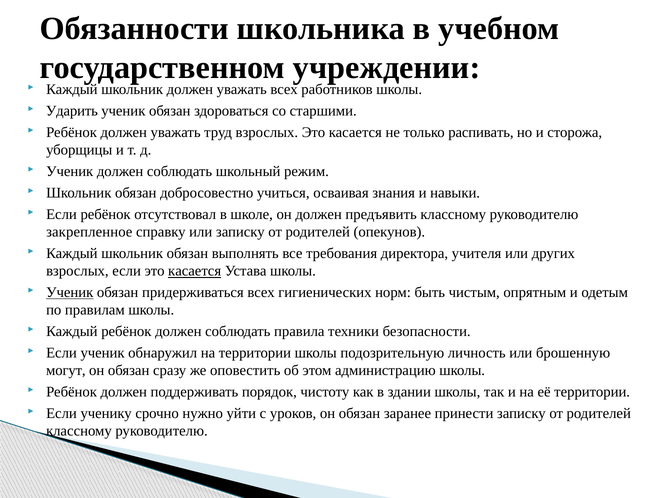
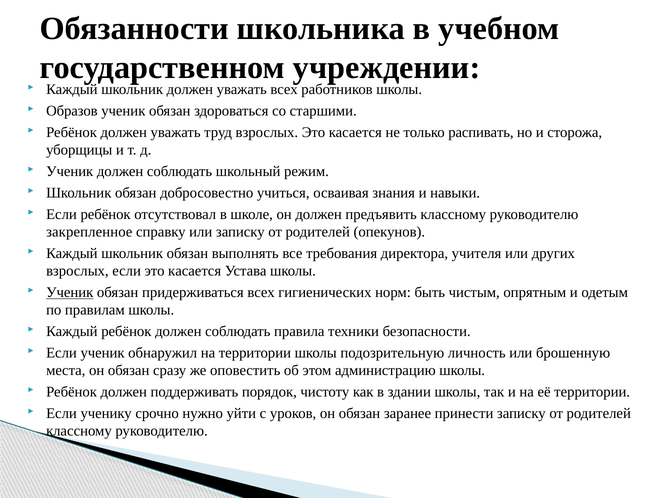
Ударить: Ударить -> Образов (72, 111)
касается underline: present -> none (195, 271)
могут: могут -> места (66, 371)
